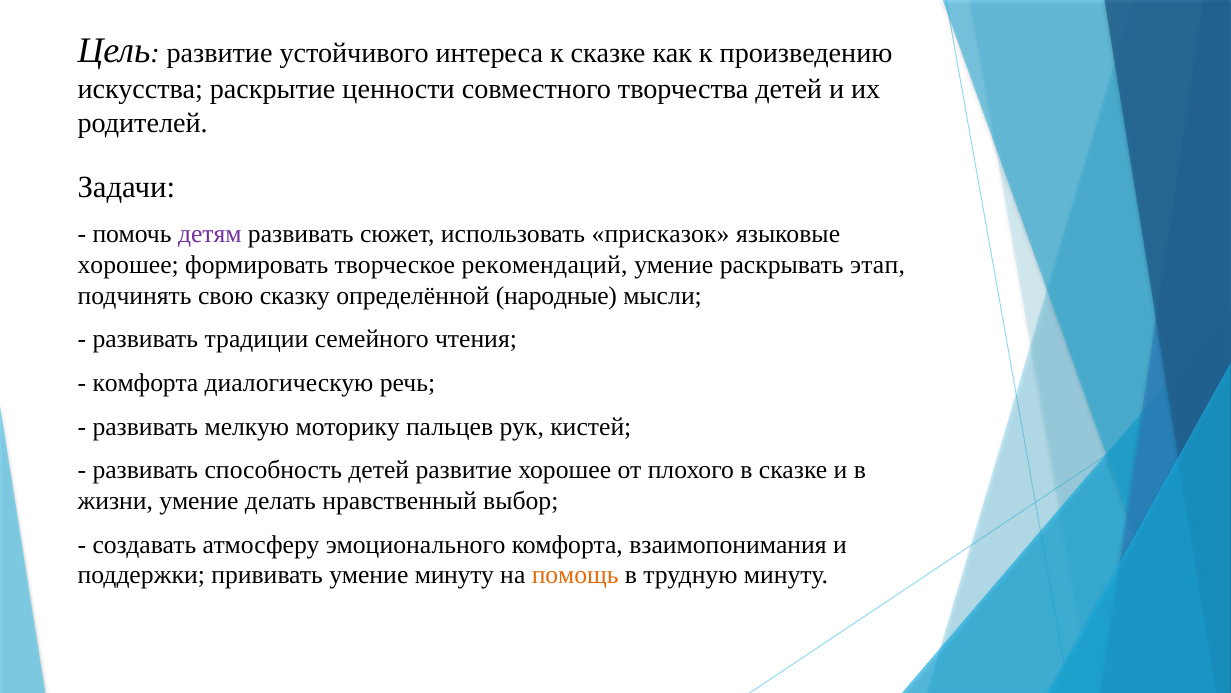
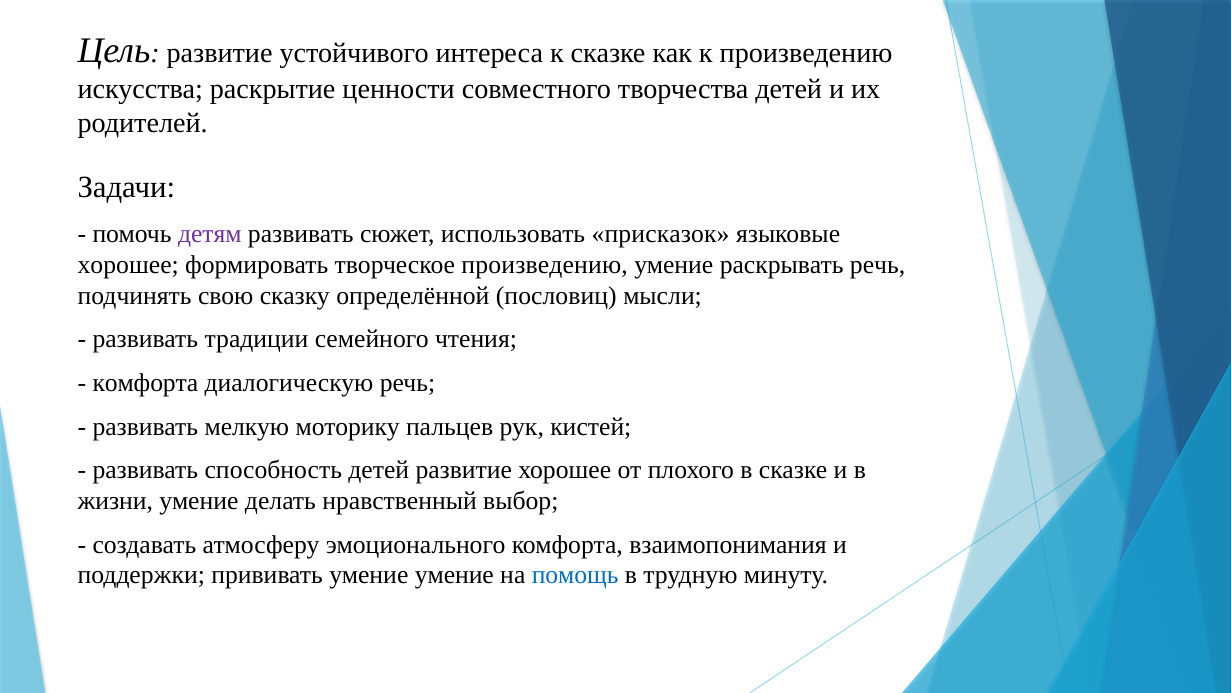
творческое рекомендаций: рекомендаций -> произведению (545, 265)
раскрывать этап: этап -> речь (878, 265)
народные: народные -> пословиц (556, 295)
умение минуту: минуту -> умение (454, 575)
помощь colour: orange -> blue (575, 575)
